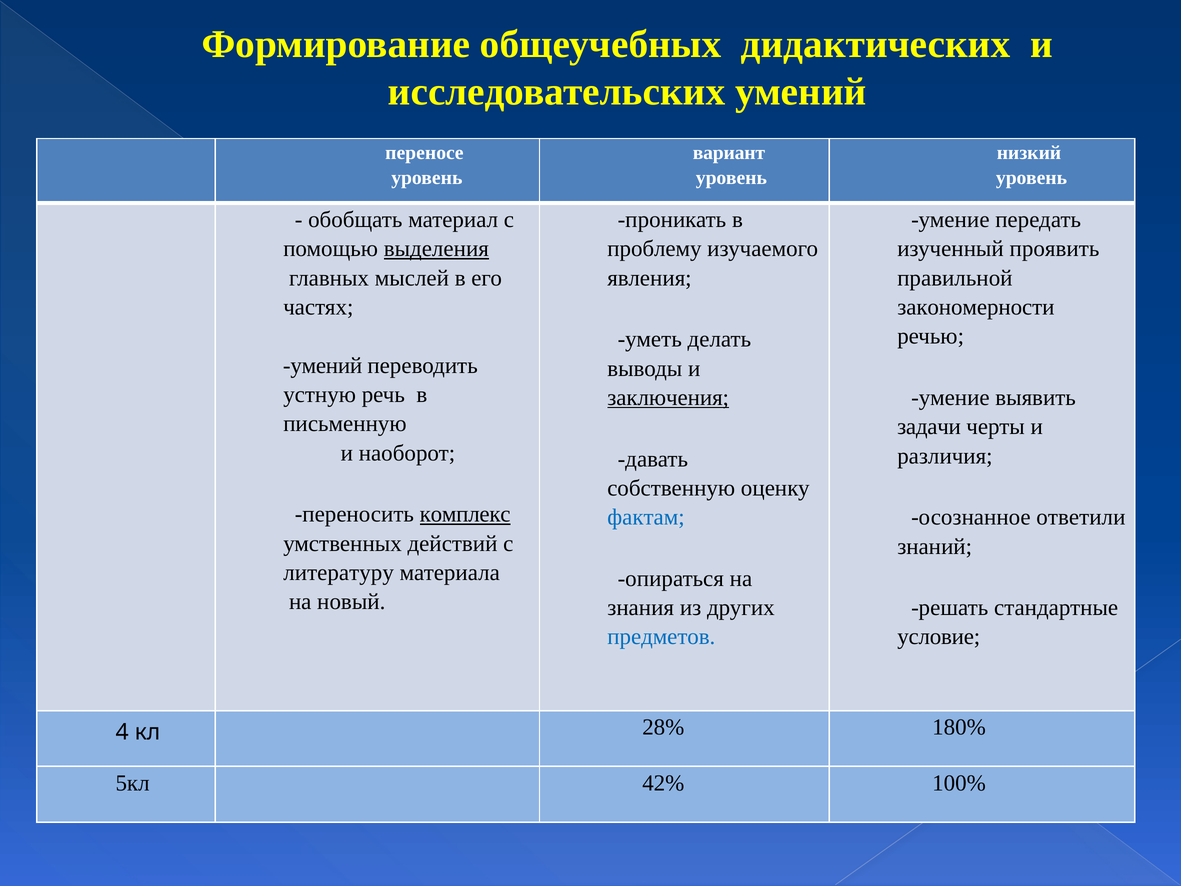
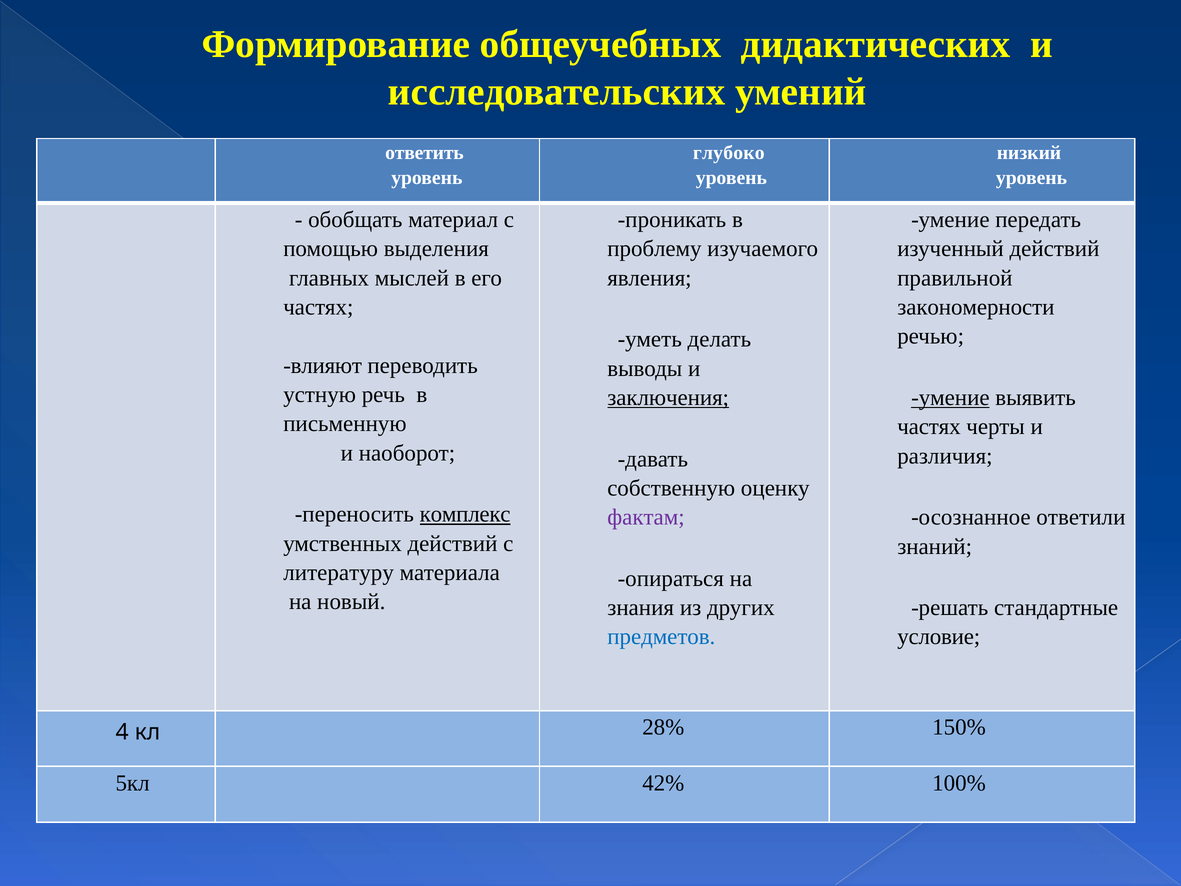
переносе: переносе -> ответить (424, 153)
вариант: вариант -> глубоко (729, 153)
выделения underline: present -> none (436, 249)
изученный проявить: проявить -> действий (1055, 249)
умений: умений -> влияют (323, 365)
умение underline: none -> present (950, 398)
задачи: задачи -> частях (929, 427)
фактам colour: blue -> purple (646, 517)
180%: 180% -> 150% (959, 727)
